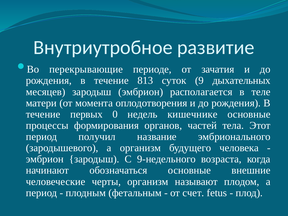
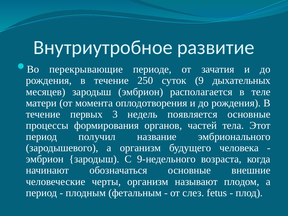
813: 813 -> 250 (145, 81)
0: 0 -> 3 (115, 114)
кишечнике: кишечнике -> появляется (192, 114)
счет: счет -> слез (193, 193)
